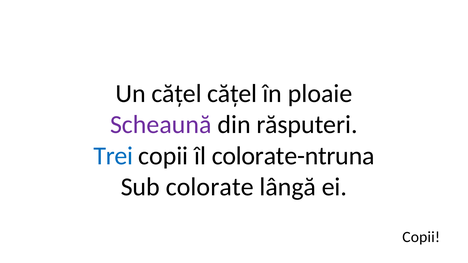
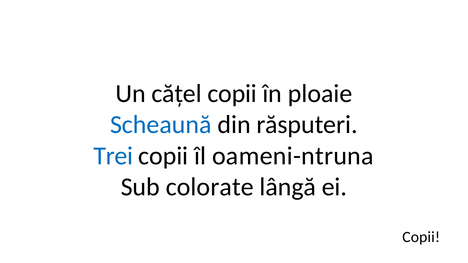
cățel cățel: cățel -> copii (232, 94)
Scheaună colour: purple -> blue (161, 125)
colorate-ntruna: colorate-ntruna -> oameni-ntruna (293, 156)
